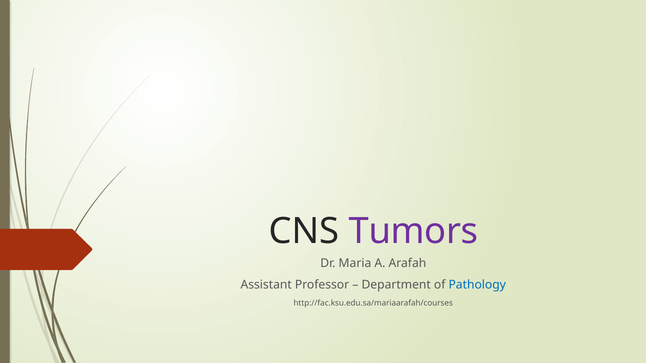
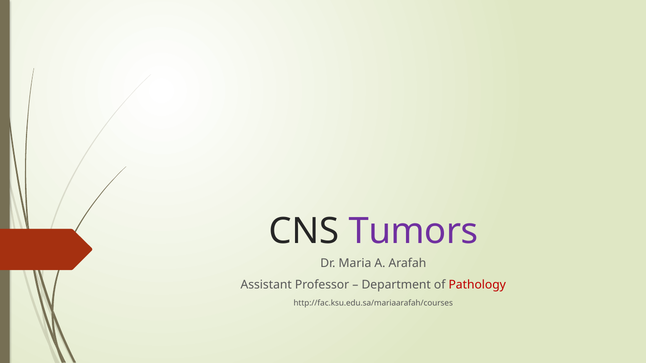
Pathology colour: blue -> red (477, 285)
